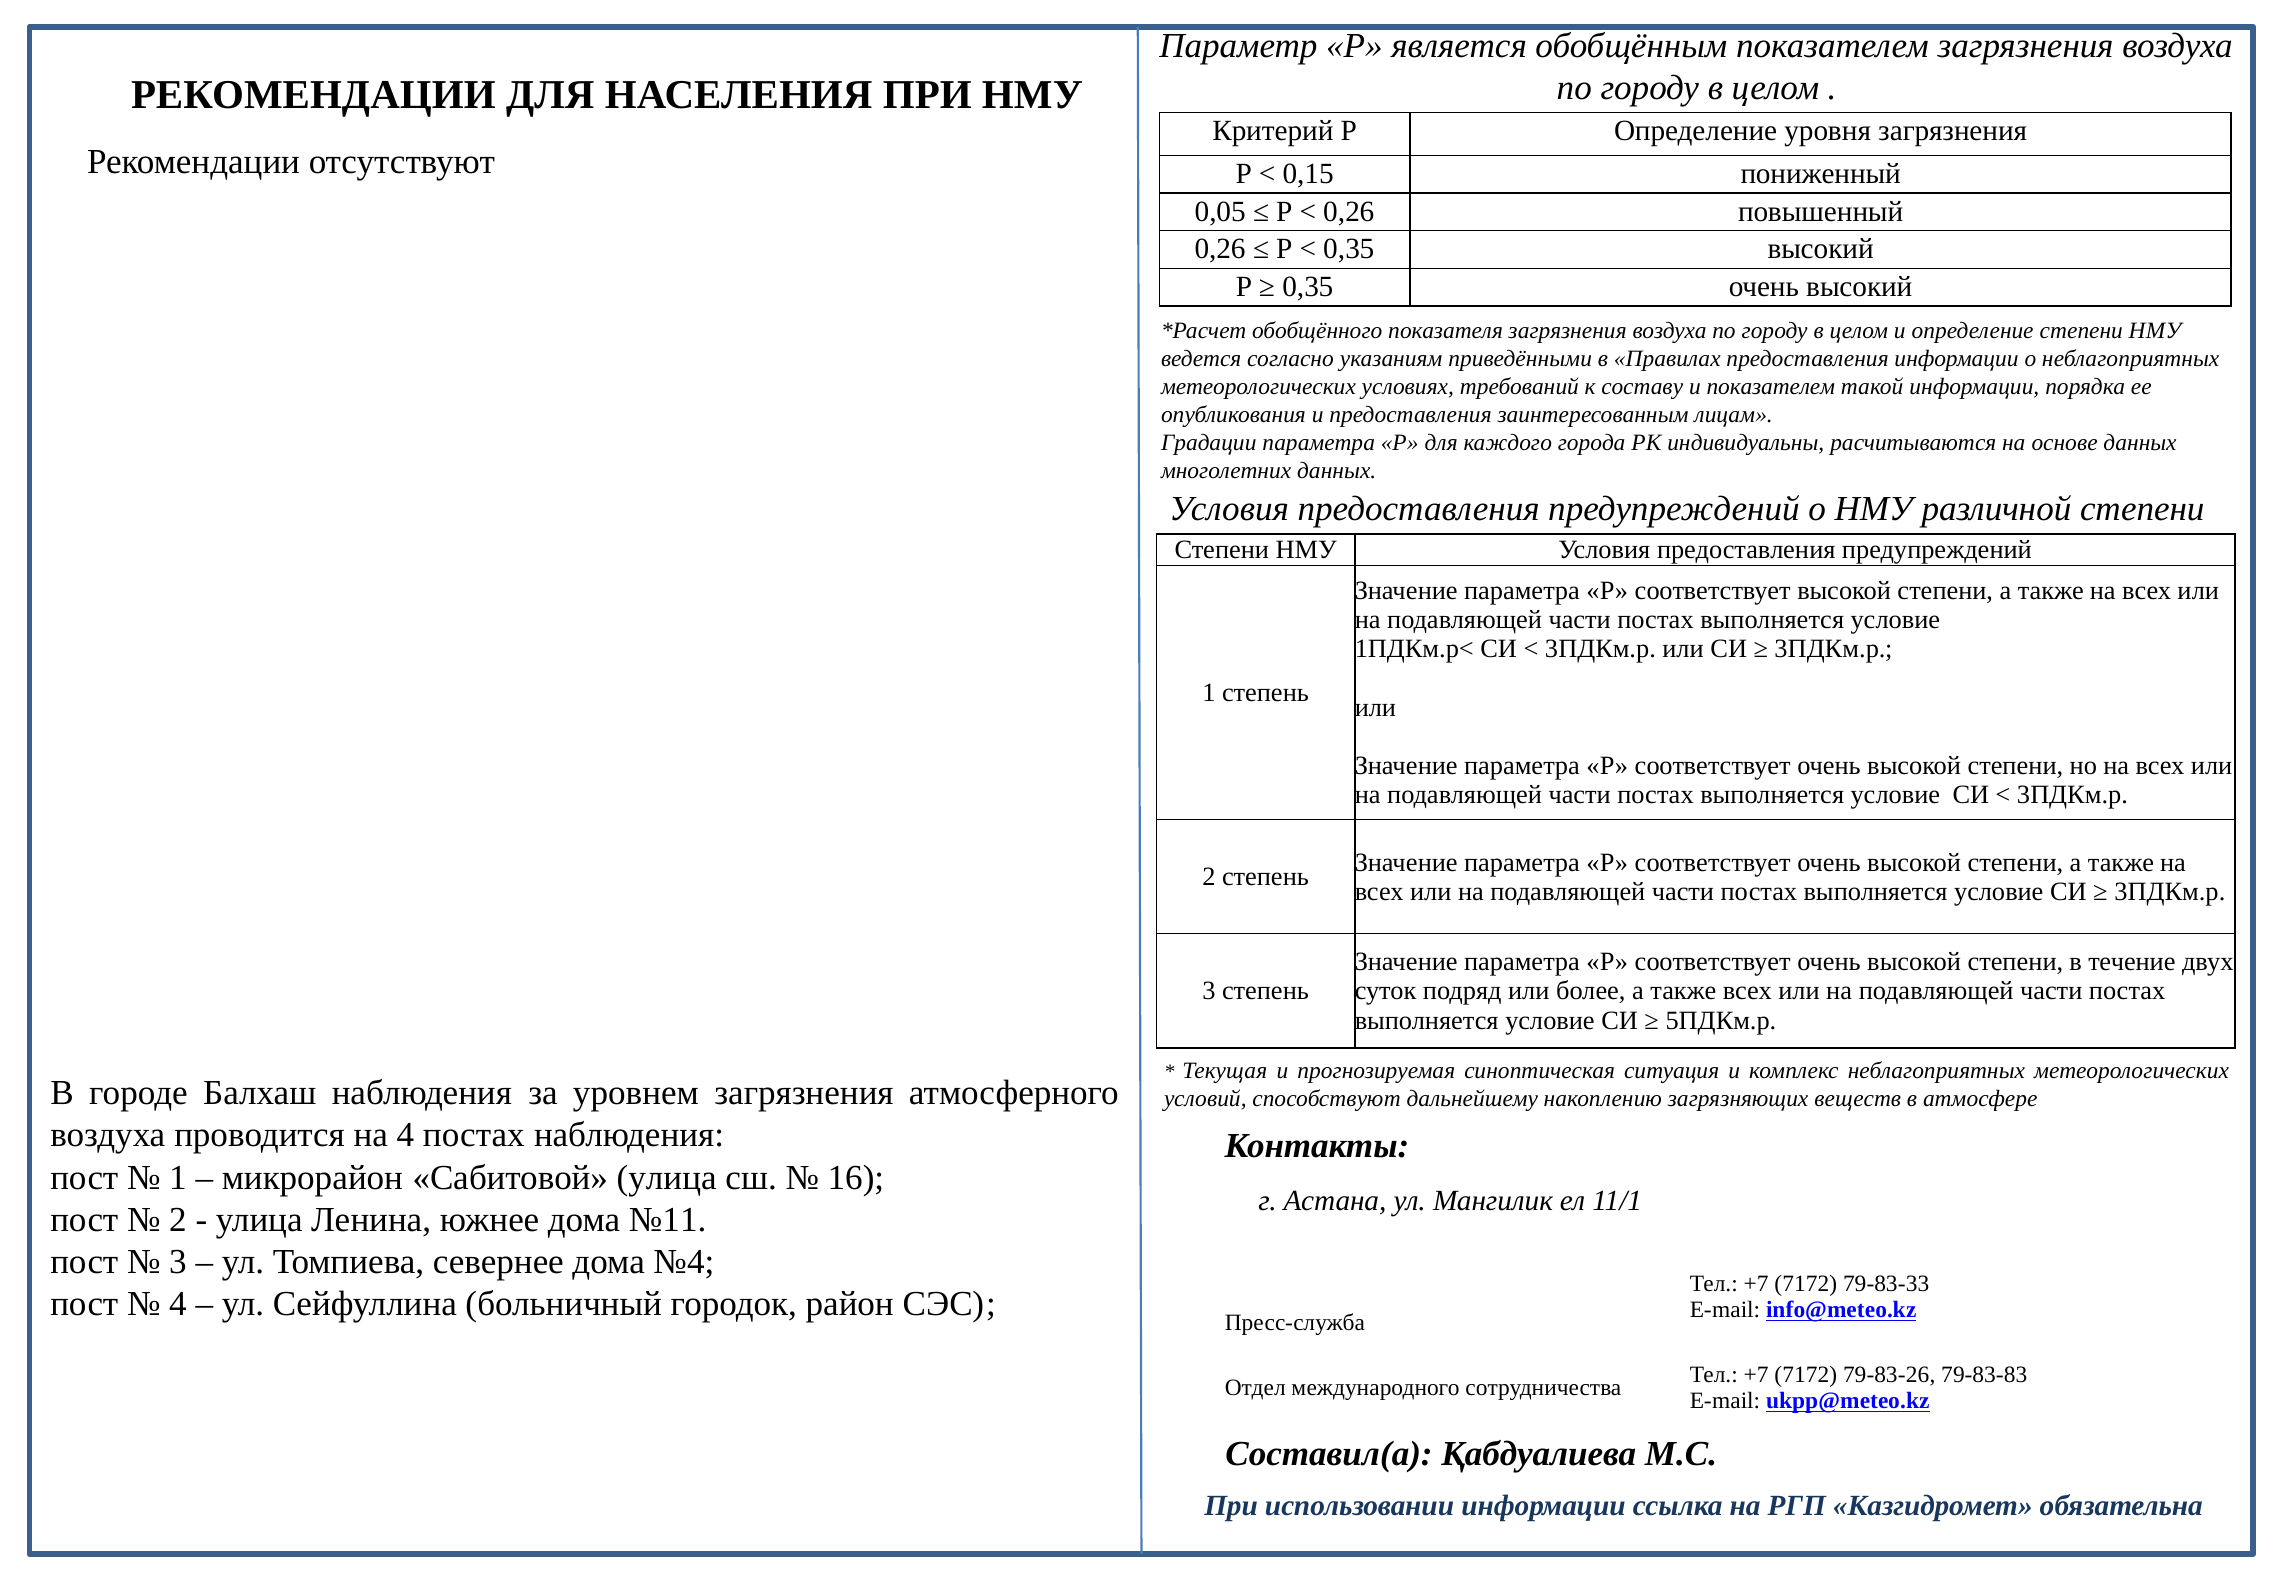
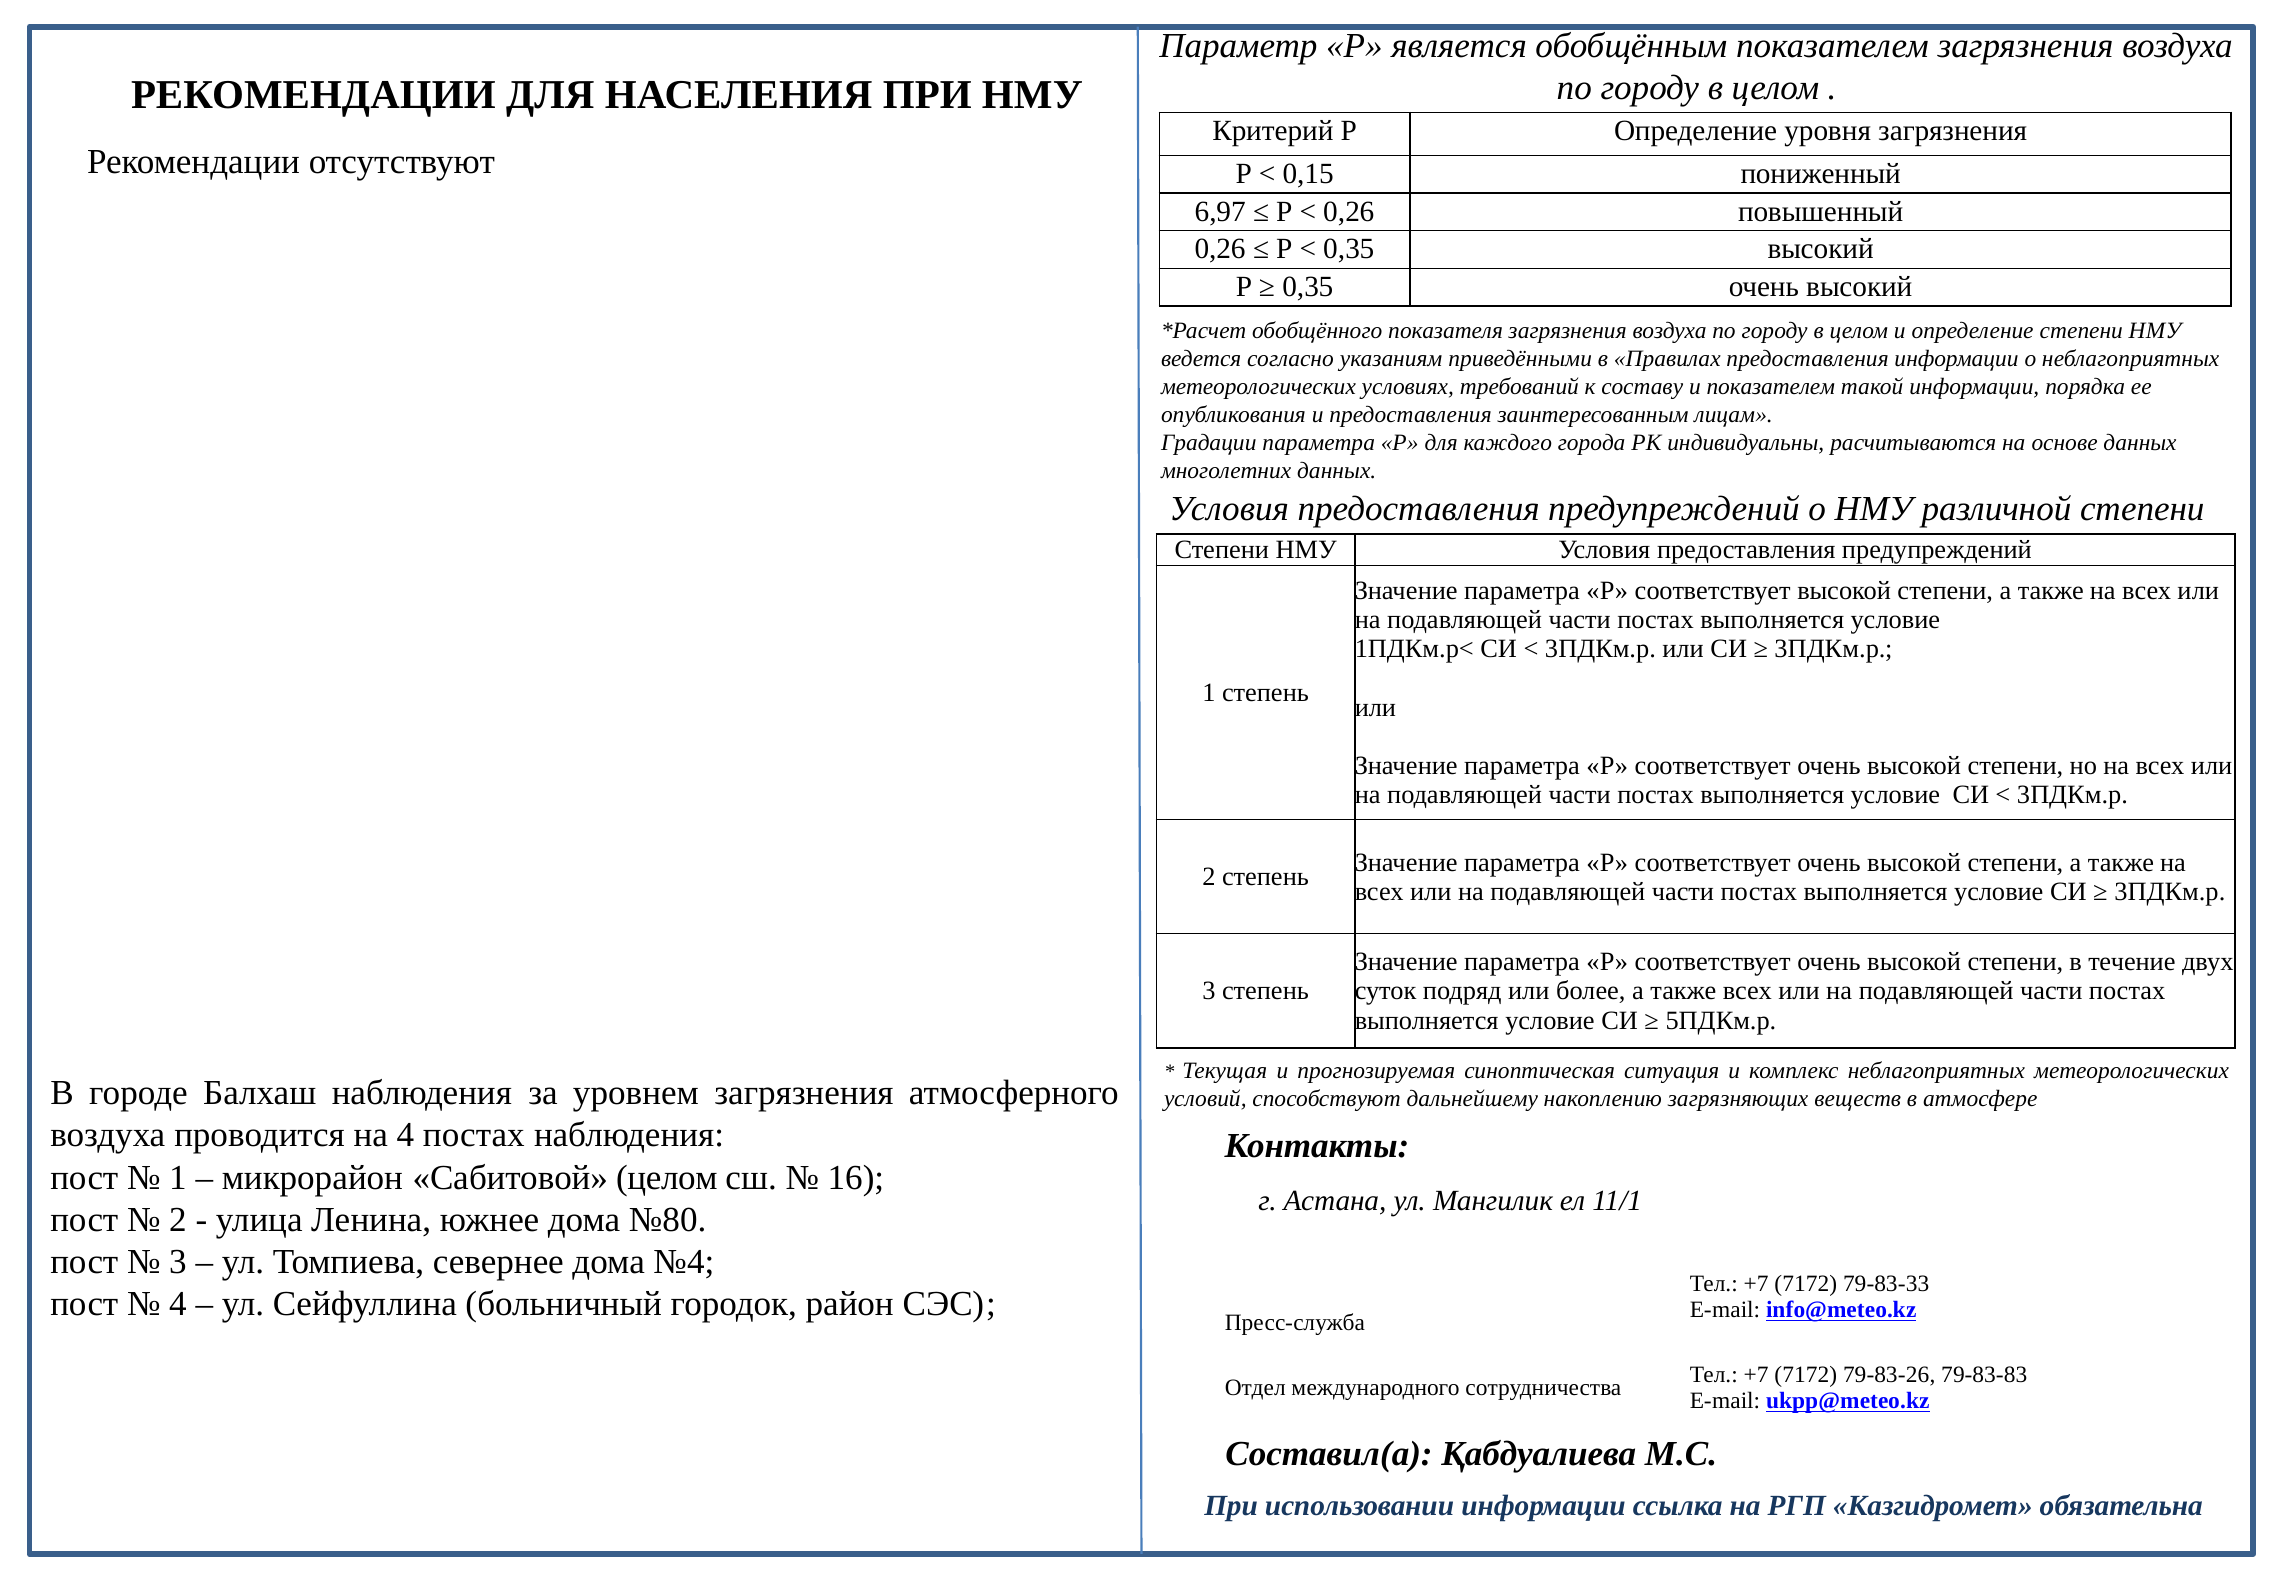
0,05: 0,05 -> 6,97 (1220, 212)
Сабитовой улица: улица -> целом (667, 1177)
№11: №11 -> №80 (668, 1219)
